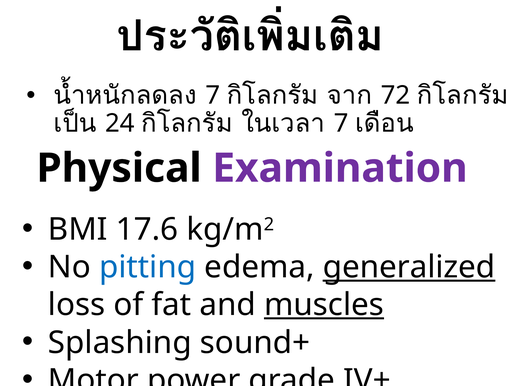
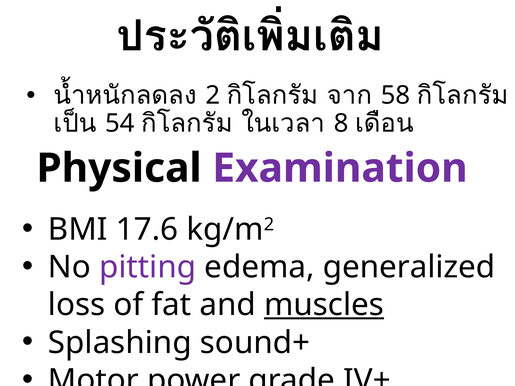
7: 7 -> 2 (213, 96)
72: 72 -> 58 (396, 96)
24: 24 -> 54 (120, 123)
7: 7 -> 8 (341, 123)
pitting colour: blue -> purple (148, 267)
generalized underline: present -> none (409, 267)
